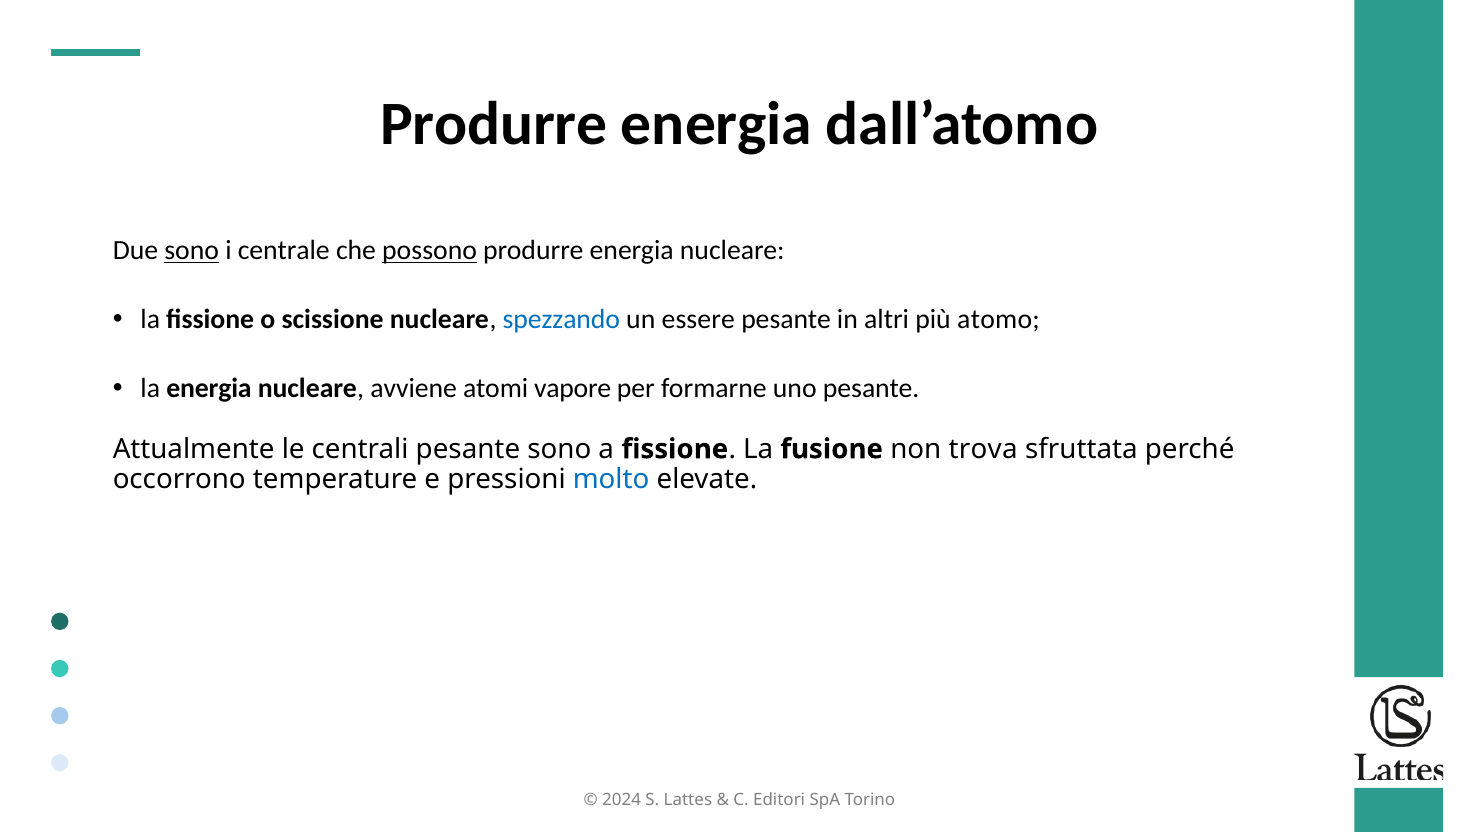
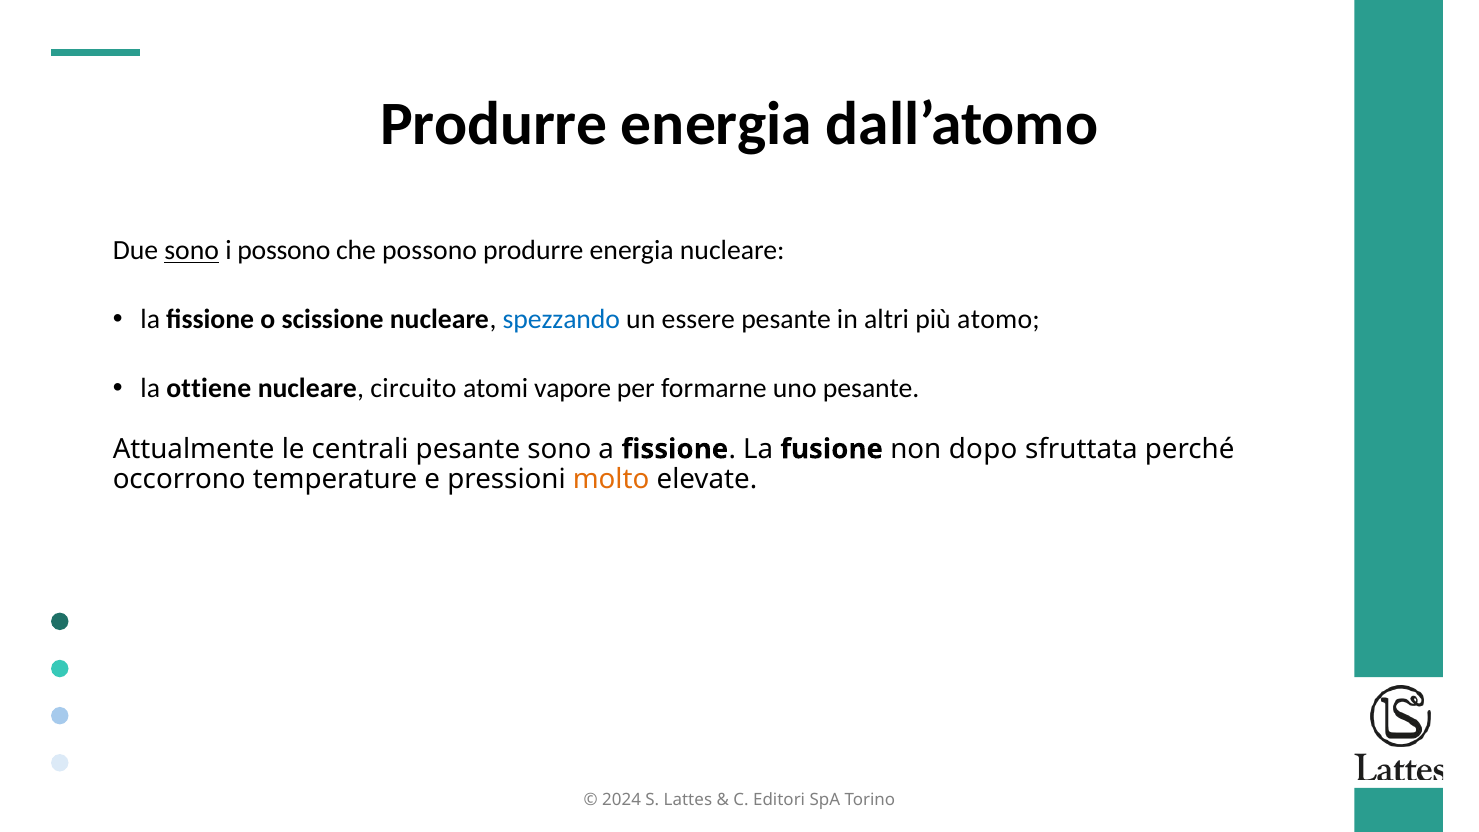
i centrale: centrale -> possono (284, 251)
possono underline: present -> none (430, 251)
la energia: energia -> ottiene (209, 389)
avviene: avviene -> circuito (413, 389)
trova: trova -> dopo (983, 449)
molto colour: blue -> orange (611, 479)
